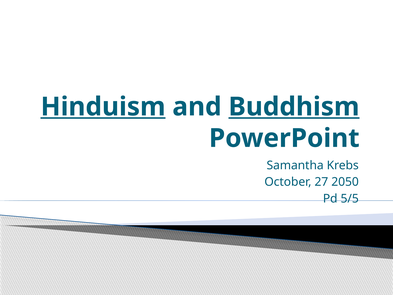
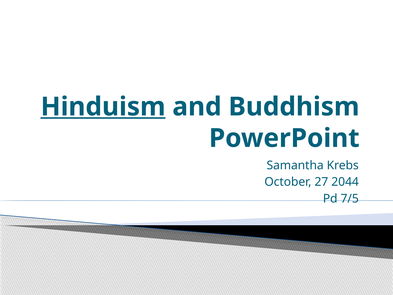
Buddhism underline: present -> none (294, 107)
2050: 2050 -> 2044 (345, 182)
5/5: 5/5 -> 7/5 (350, 198)
